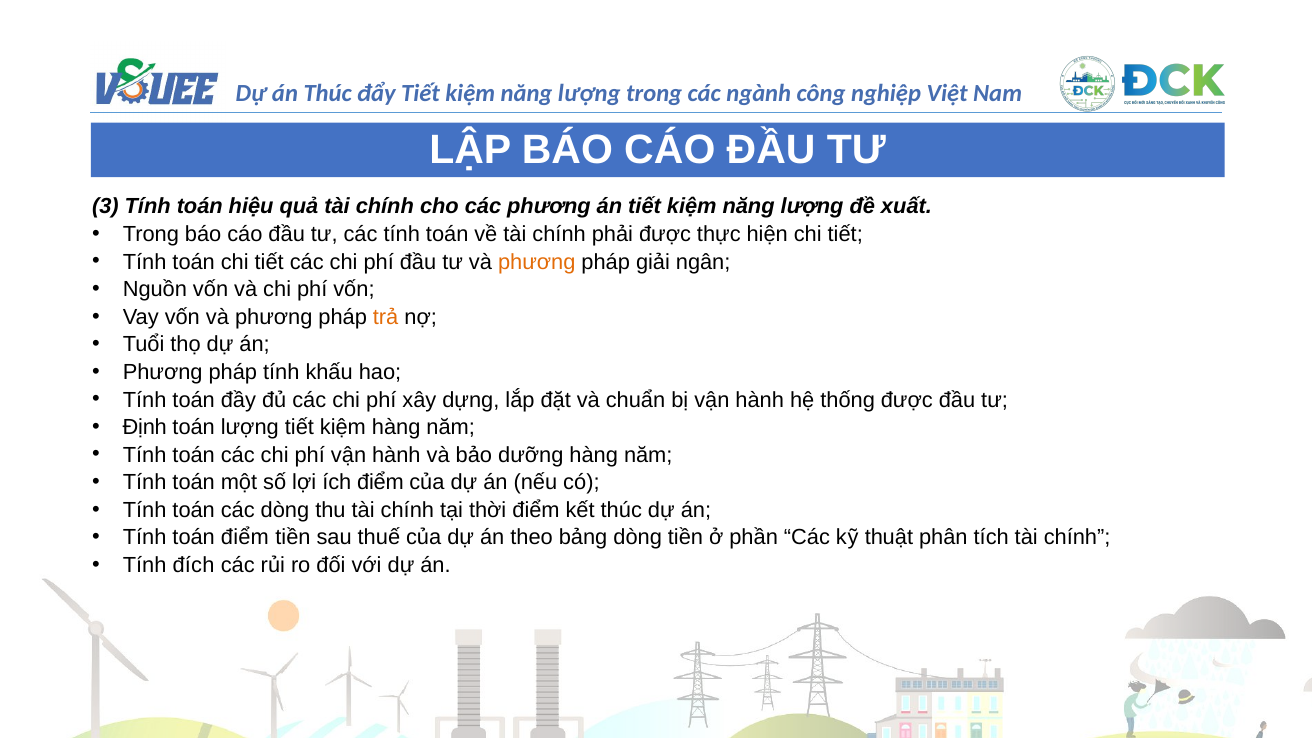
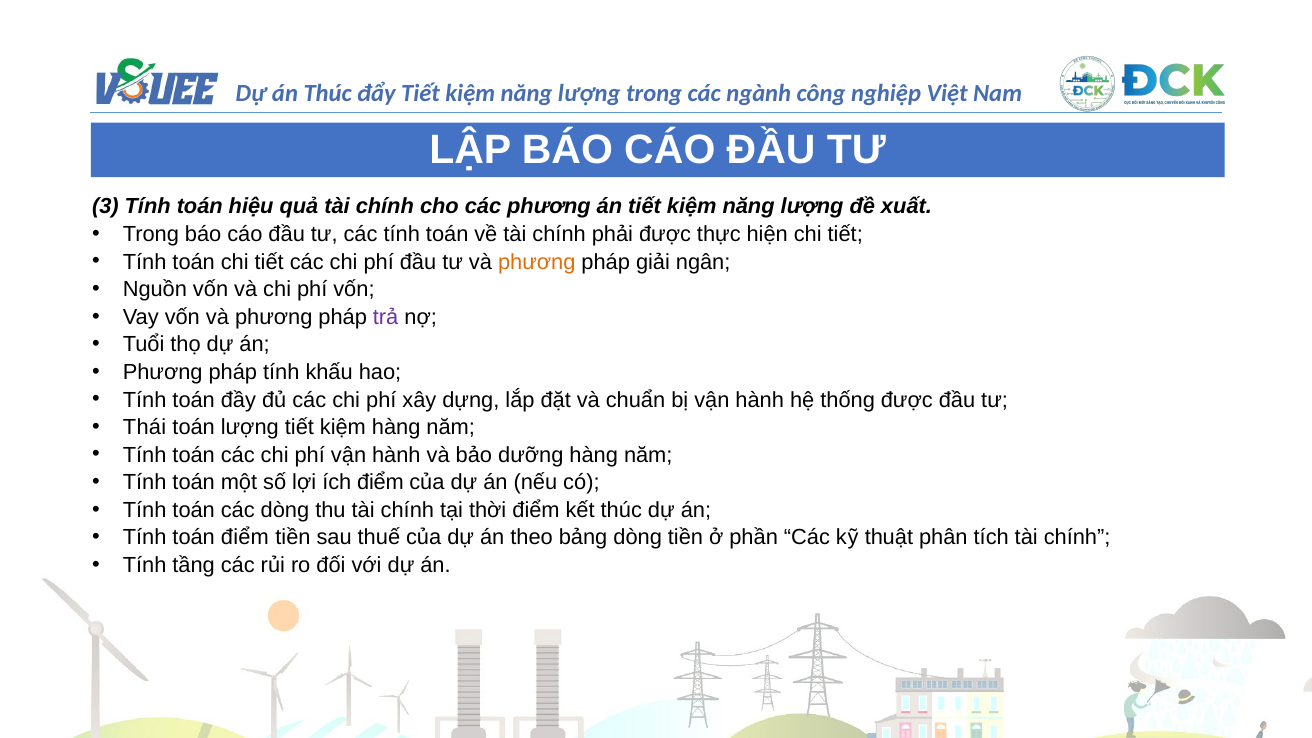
trả colour: orange -> purple (386, 317)
Định: Định -> Thái (145, 427)
đích: đích -> tầng (194, 565)
